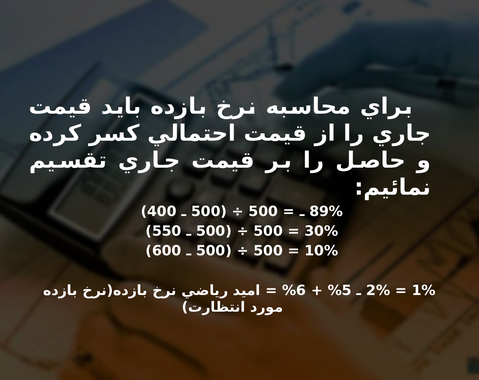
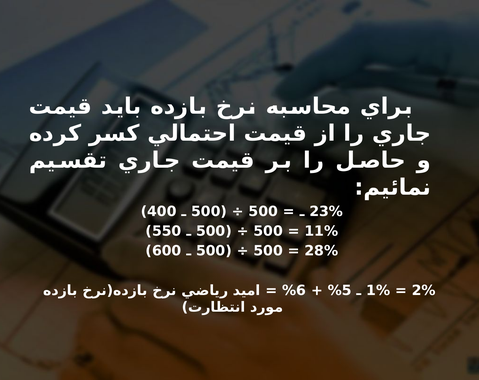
89%: 89% -> 23% (326, 212)
30%: 30% -> 11% (321, 231)
10%: 10% -> 28% (321, 251)
2%: 2% -> 1% (378, 291)
1%: 1% -> 2% (424, 291)
